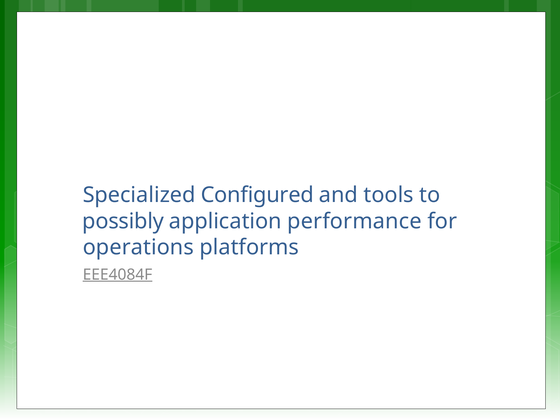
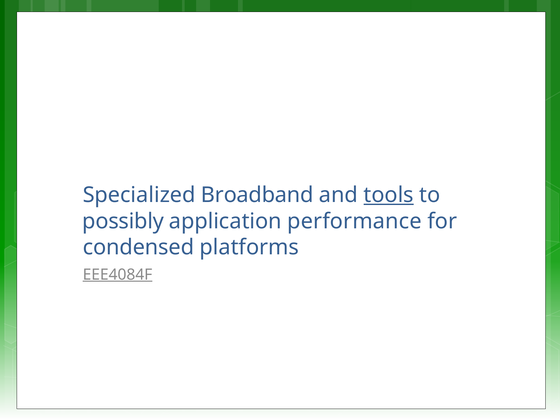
Configured: Configured -> Broadband (257, 195)
tools underline: none -> present (389, 195)
operations: operations -> condensed (138, 247)
